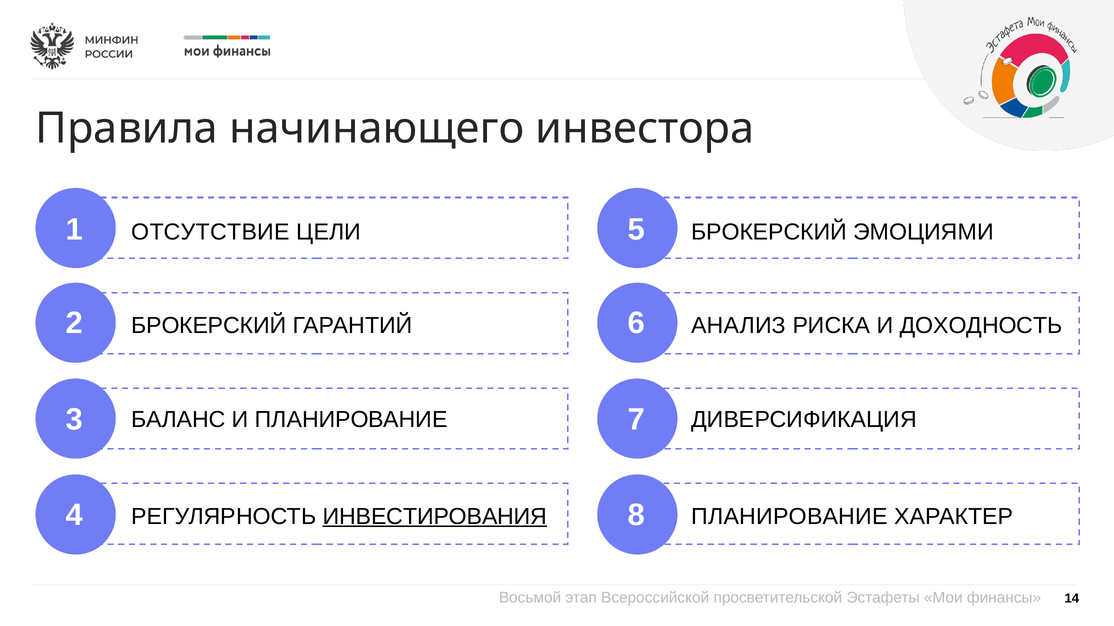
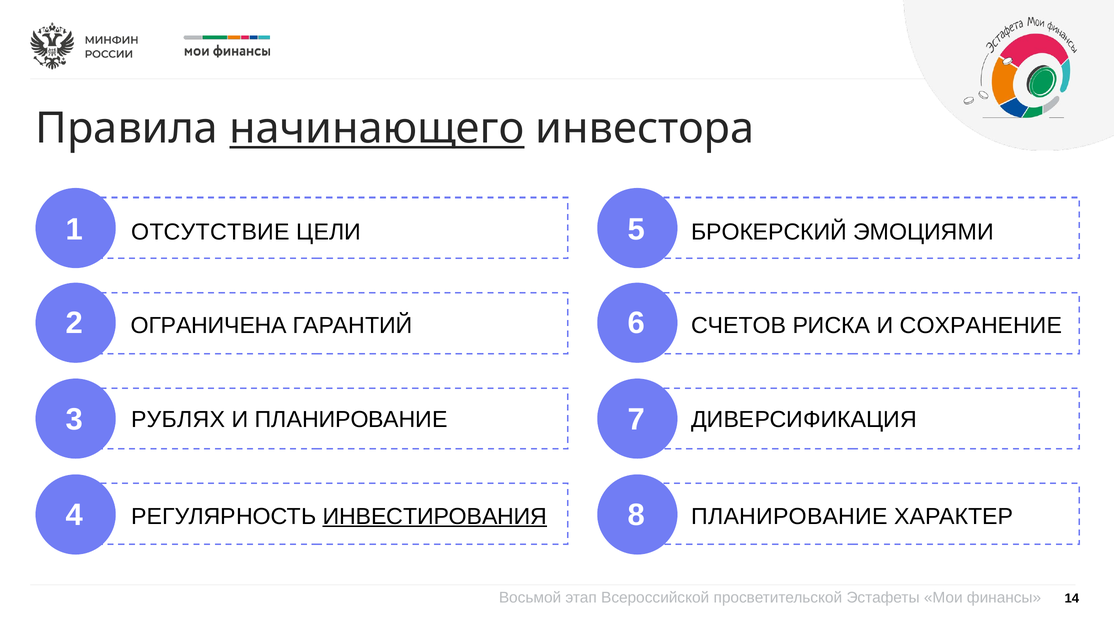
начинающего underline: none -> present (377, 129)
БРОКЕРСКИЙ: БРОКЕРСКИЙ -> ОГРАНИЧЕНА (209, 326)
АНАЛИЗ: АНАЛИЗ -> СЧЕТОВ (739, 326)
ДОХОДНОСТЬ: ДОХОДНОСТЬ -> СОХРАНЕНИЕ (981, 326)
БАЛАНС: БАЛАНС -> РУБЛЯХ (178, 420)
